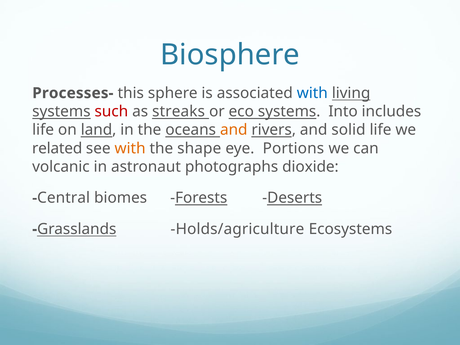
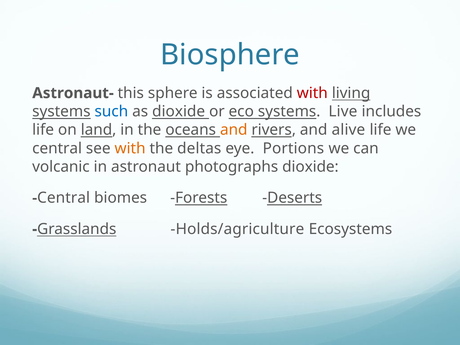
Processes-: Processes- -> Astronaut- (73, 93)
with colour: blue -> red (312, 93)
such colour: red -> blue (111, 111)
as streaks: streaks -> dioxide (179, 111)
Into: Into -> Live (343, 111)
solid: solid -> alive (348, 130)
related: related -> central (57, 148)
shape: shape -> deltas (199, 148)
